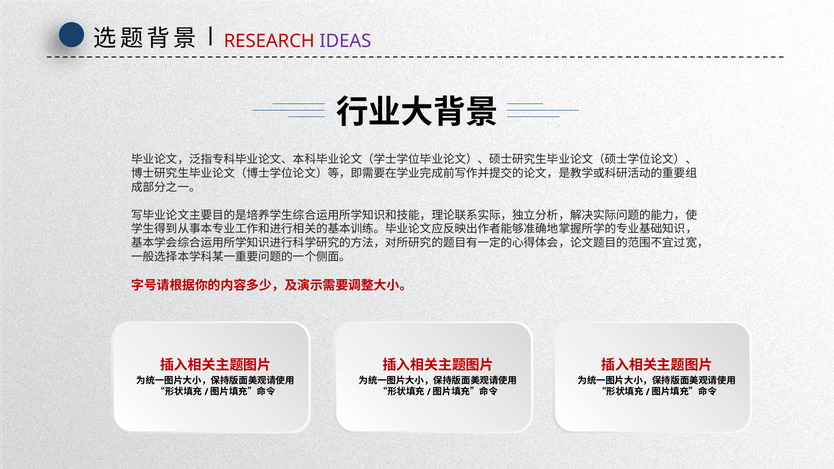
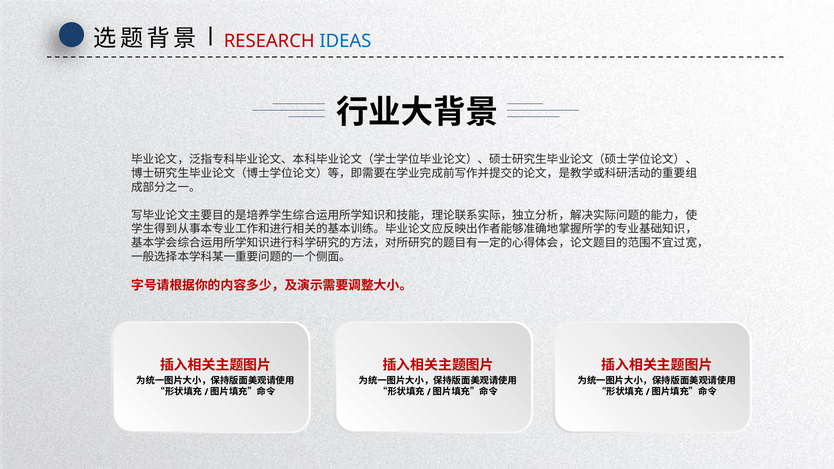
IDEAS colour: purple -> blue (345, 41)
